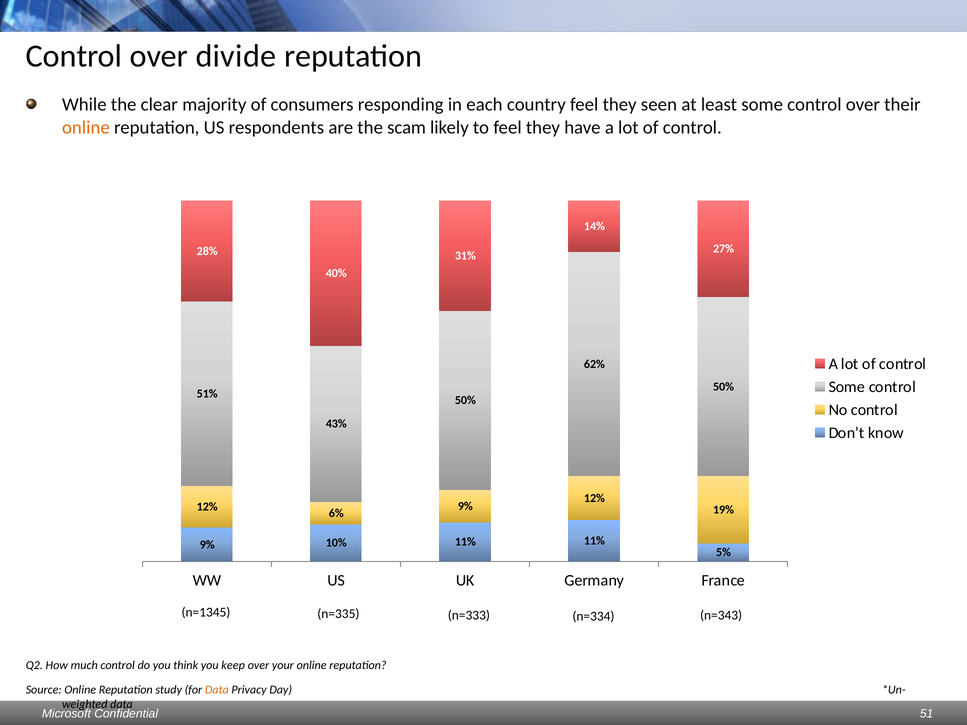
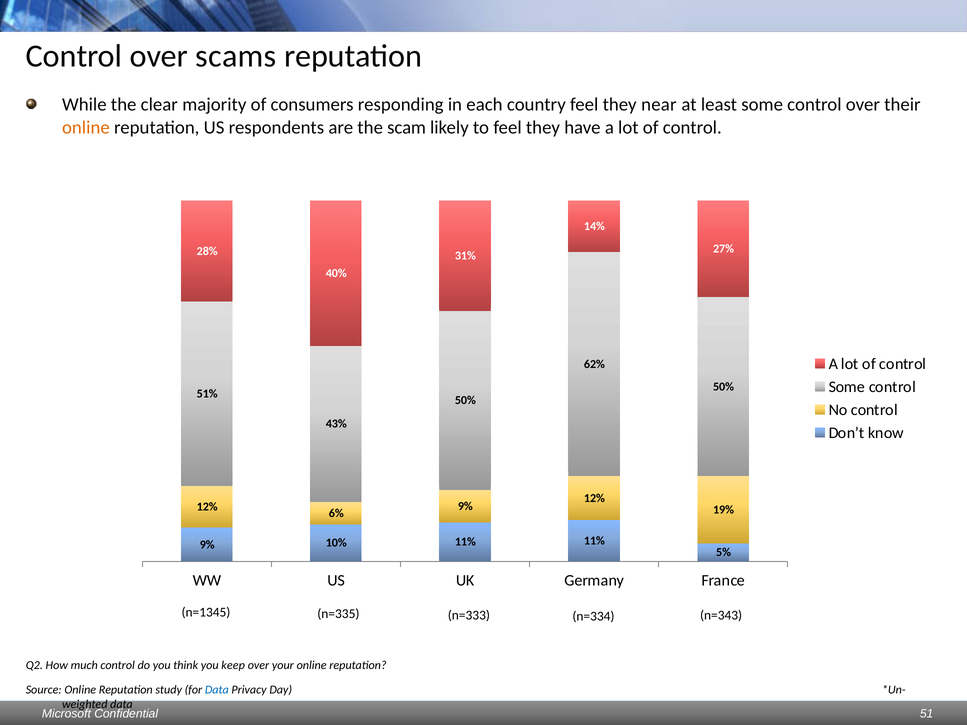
divide: divide -> scams (236, 56)
seen: seen -> near (659, 105)
Data colour: orange -> blue (217, 690)
